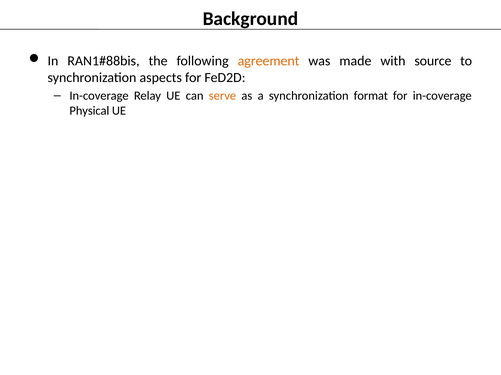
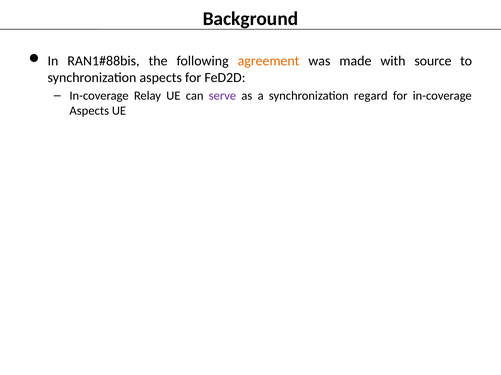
serve colour: orange -> purple (222, 96)
format: format -> regard (371, 96)
Physical: Physical -> Aspects (89, 111)
